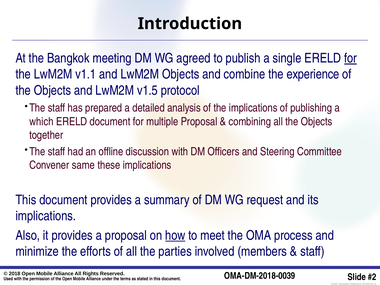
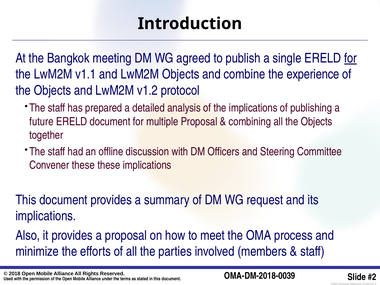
v1.5: v1.5 -> v1.2 (147, 90)
which: which -> future (41, 122)
Convener same: same -> these (83, 165)
how underline: present -> none (175, 235)
